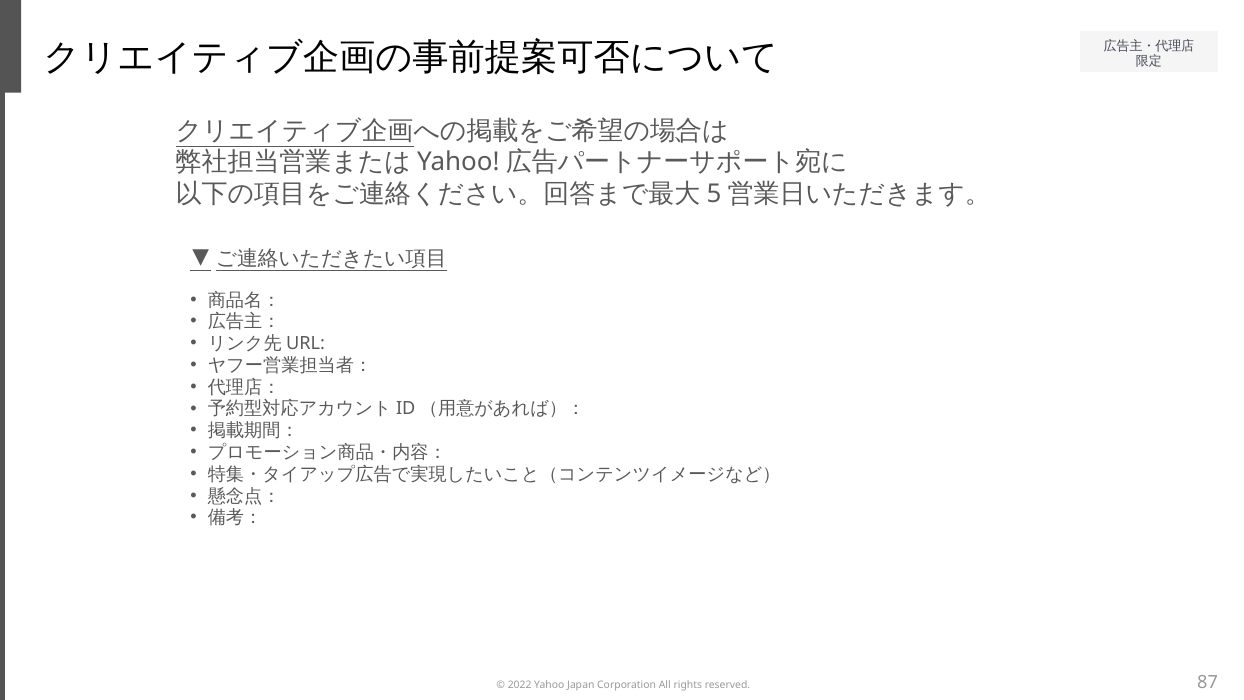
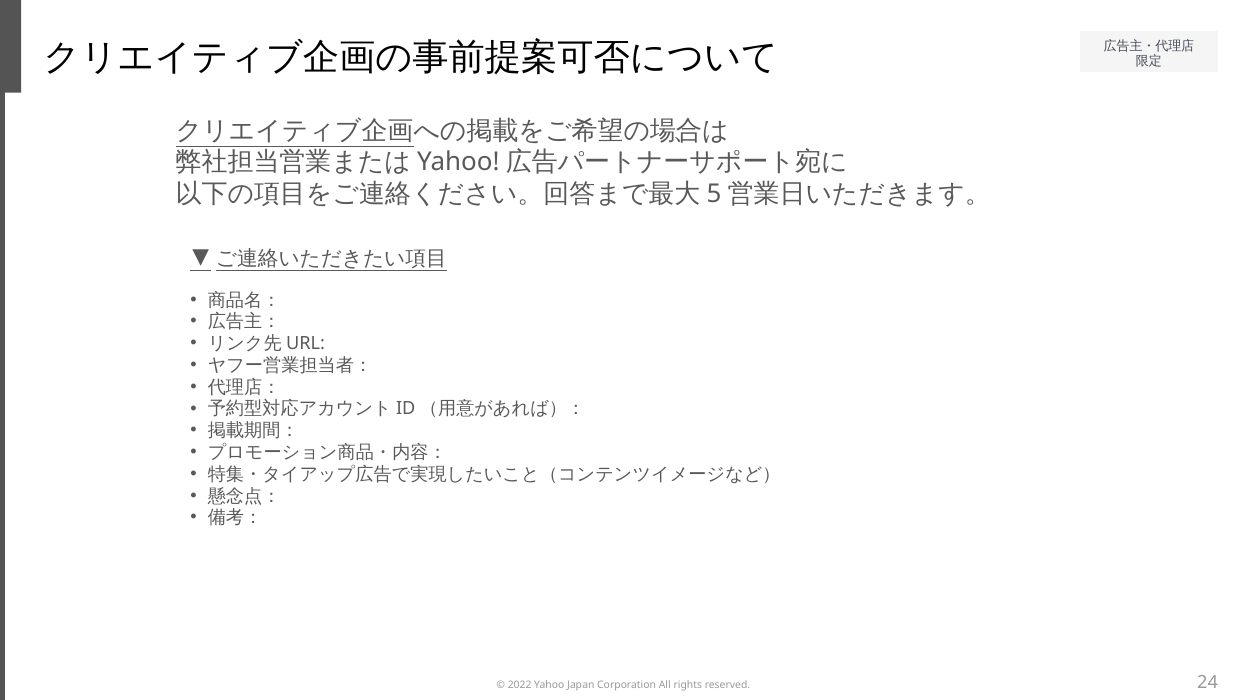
87: 87 -> 24 (1208, 683)
